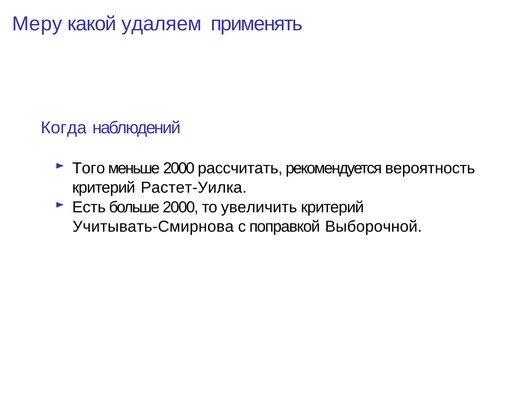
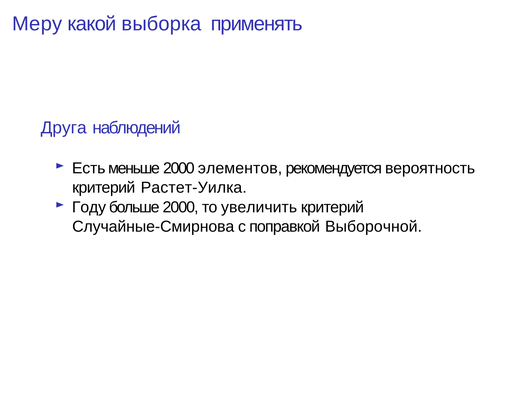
удаляем: удаляем -> выборка (161, 24)
Когда: Когда -> Друга (64, 128)
Того: Того -> Есть (89, 168)
рассчитать: рассчитать -> элементов (240, 168)
Есть: Есть -> Году (89, 207)
Учитывать-Смирнова: Учитывать-Смирнова -> Случайные-Смирнова (153, 226)
